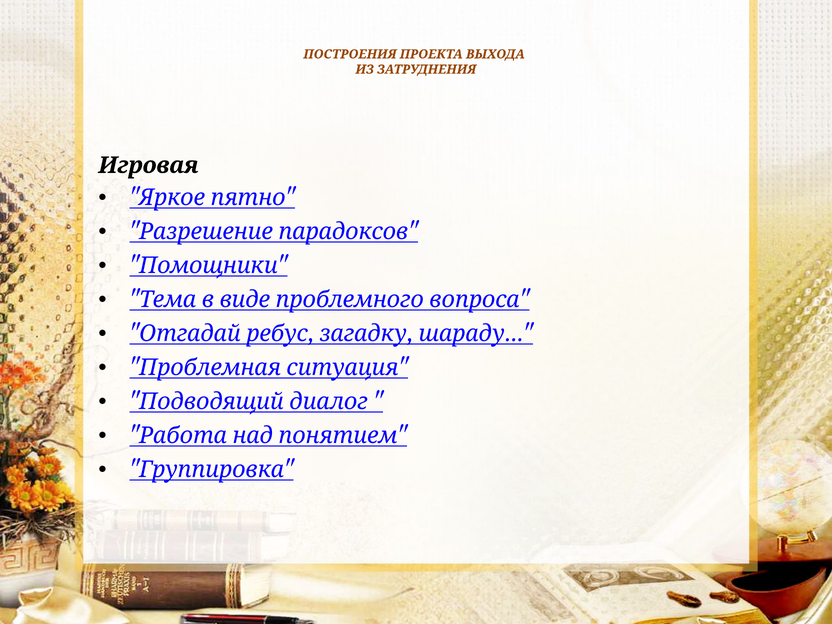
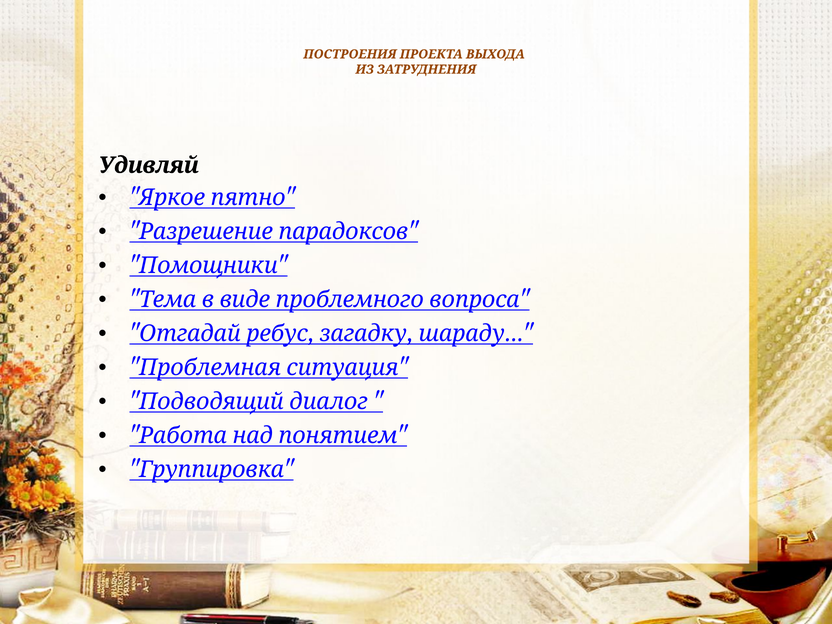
Игровая: Игровая -> Удивляй (149, 165)
